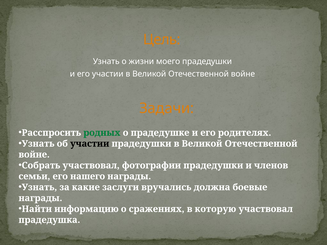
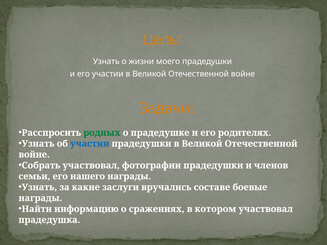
участии colour: black -> blue (90, 144)
должна: должна -> составе (212, 187)
которую: которую -> котором (215, 209)
